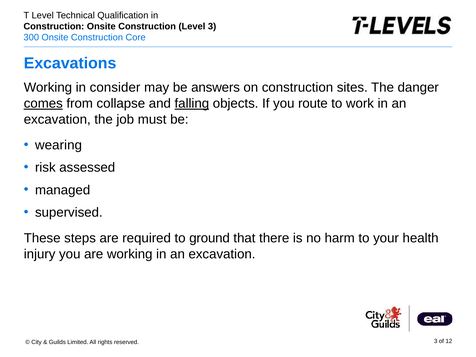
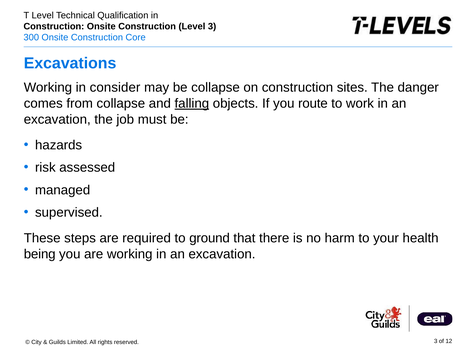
be answers: answers -> collapse (216, 88)
comes underline: present -> none (43, 103)
wearing: wearing -> hazards (59, 145)
injury: injury -> being (40, 254)
